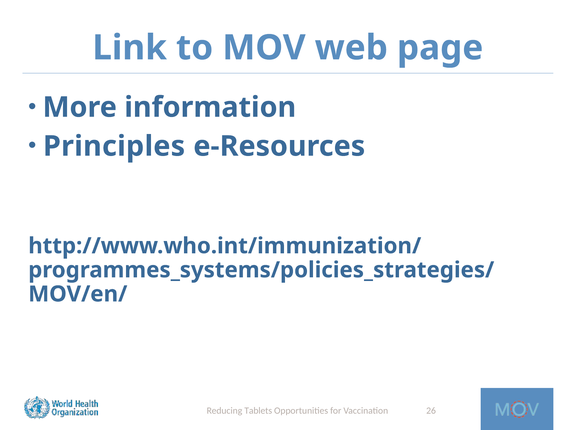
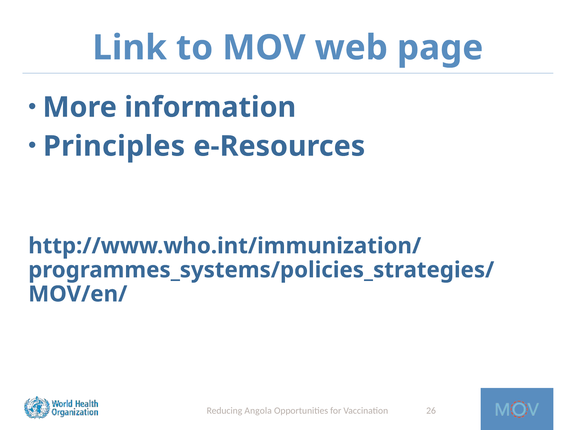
Tablets: Tablets -> Angola (258, 411)
